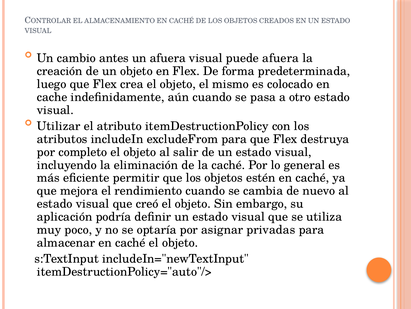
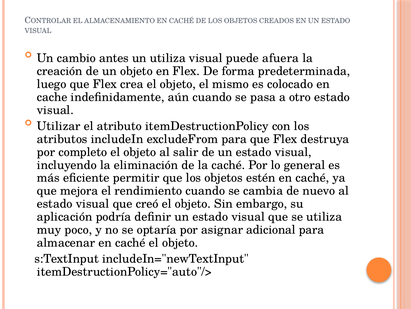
un afuera: afuera -> utiliza (168, 58)
privadas: privadas -> adicional (271, 229)
